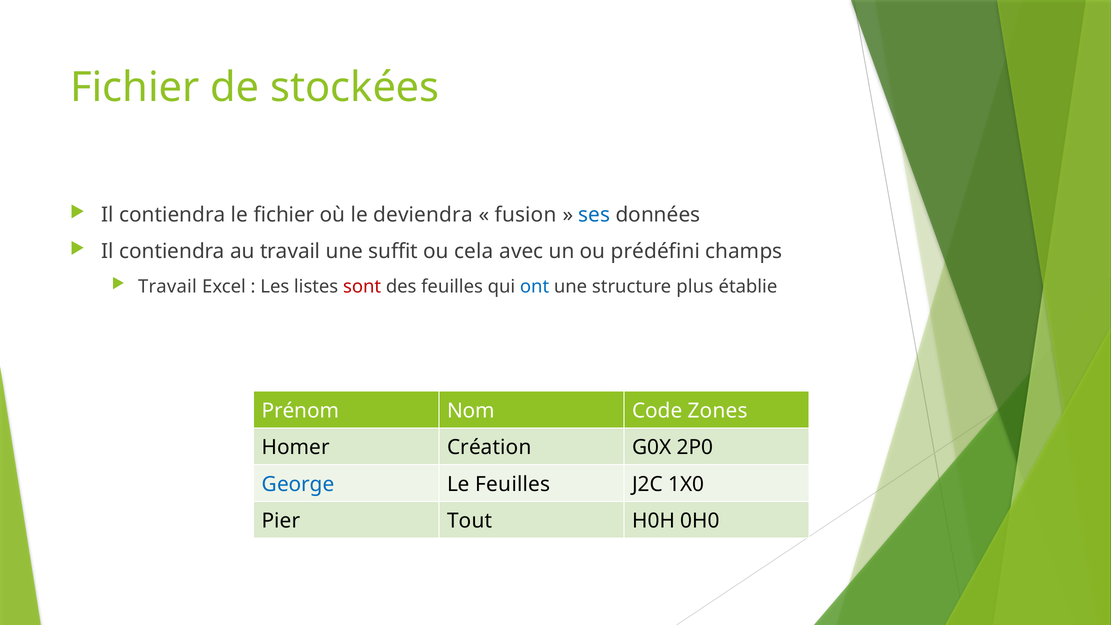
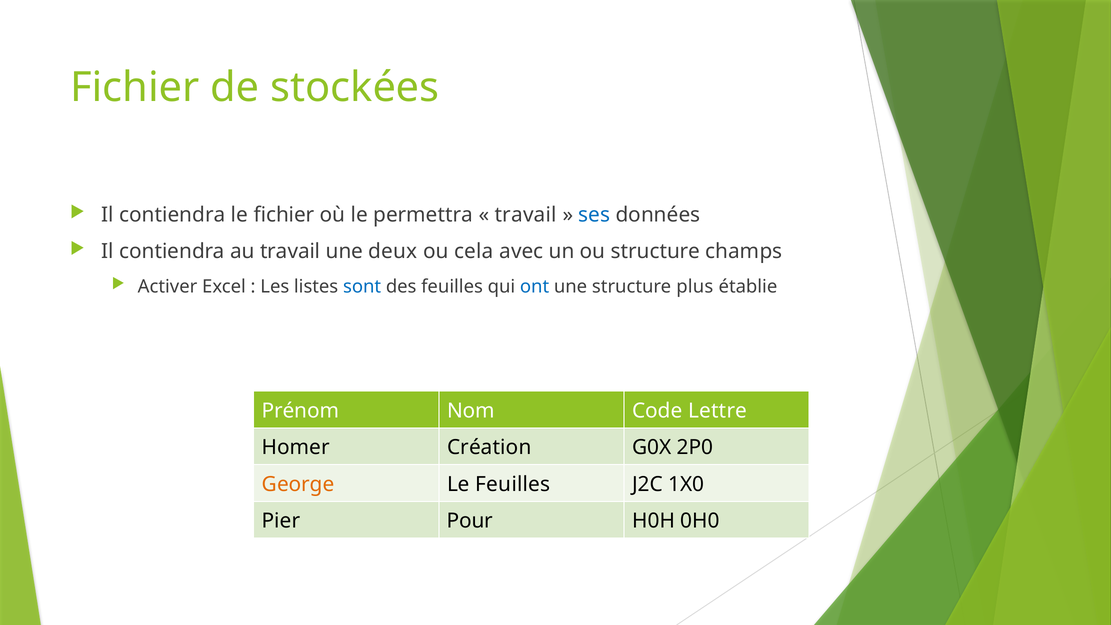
deviendra: deviendra -> permettra (423, 215)
fusion: fusion -> travail (526, 215)
suffit: suffit -> deux (393, 252)
ou prédéfini: prédéfini -> structure (655, 252)
Travail: Travail -> Activer (168, 287)
sont colour: red -> blue (362, 287)
Zones: Zones -> Lettre (718, 411)
George colour: blue -> orange (298, 484)
Tout: Tout -> Pour (470, 521)
